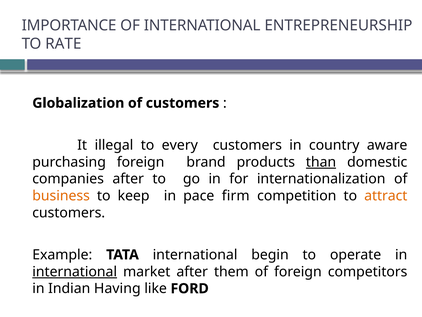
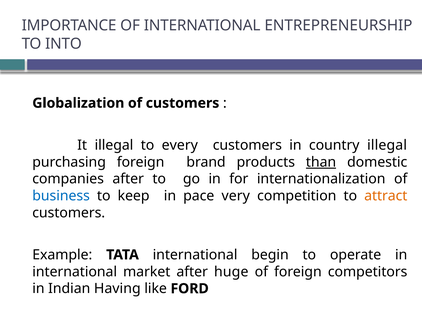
RATE: RATE -> INTO (63, 44)
country aware: aware -> illegal (387, 145)
business colour: orange -> blue (61, 196)
firm: firm -> very (236, 196)
international underline: present -> none (75, 271)
them: them -> huge (231, 271)
